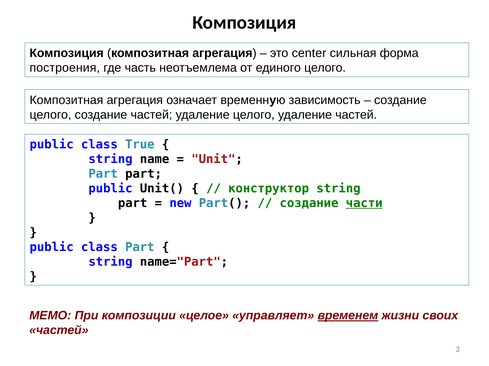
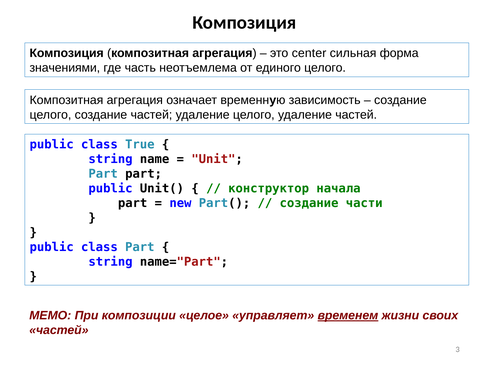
построения: построения -> значениями (65, 68)
конструктор string: string -> начала (338, 189)
части underline: present -> none (364, 204)
